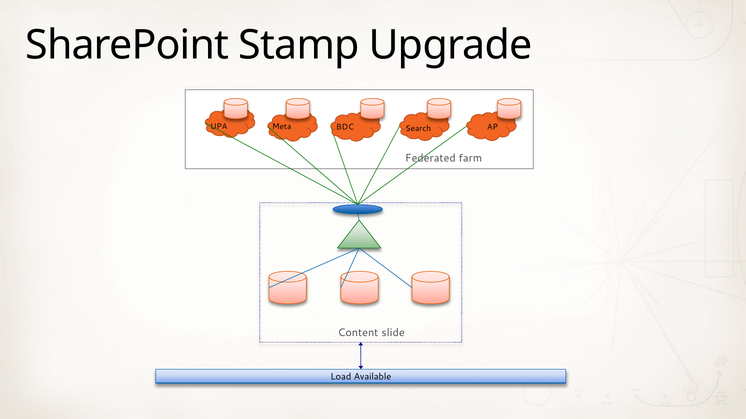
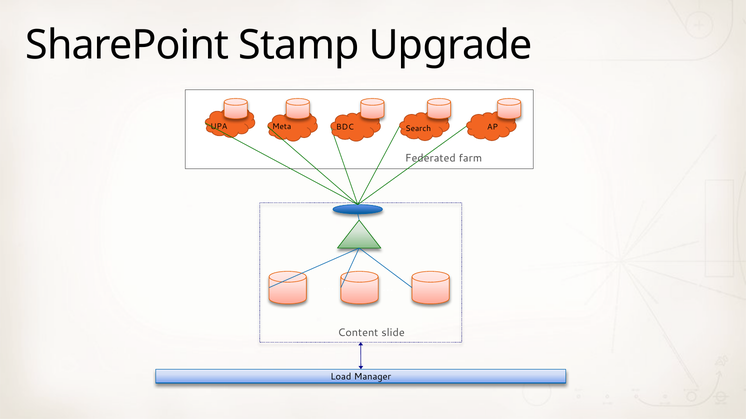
Available: Available -> Manager (373, 377)
